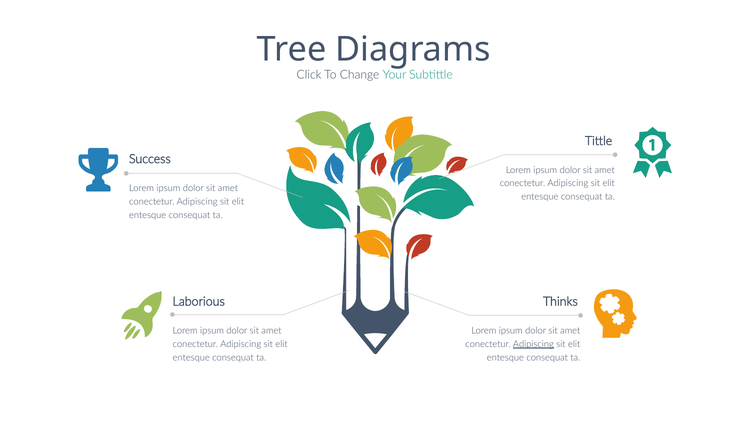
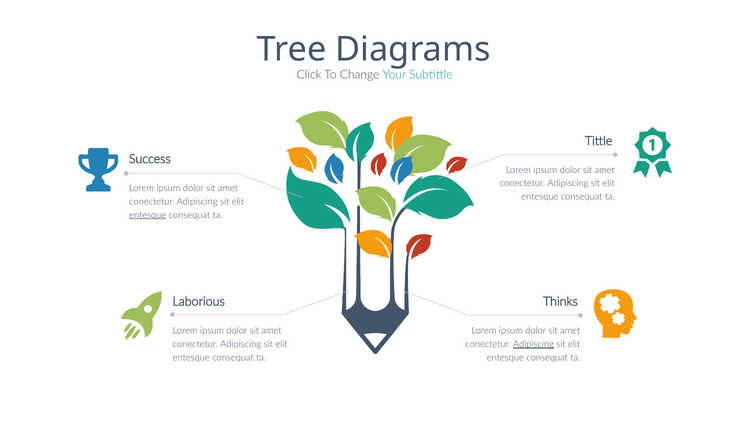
entesque underline: none -> present (148, 215)
